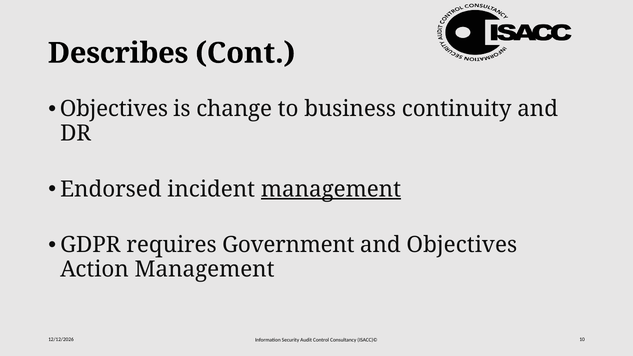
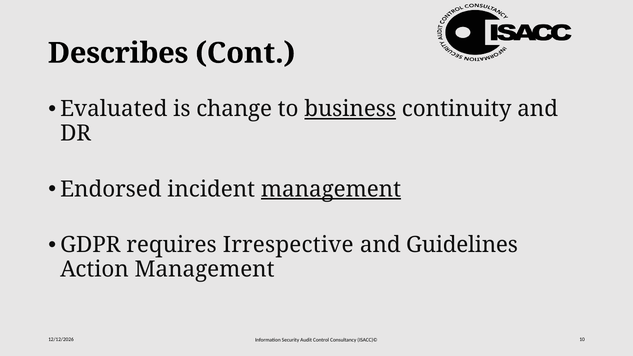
Objectives: Objectives -> Evaluated (114, 109)
business underline: none -> present (350, 109)
Government: Government -> Irrespective (288, 245)
and Objectives: Objectives -> Guidelines (462, 245)
